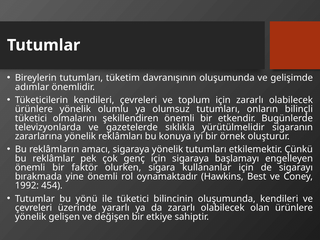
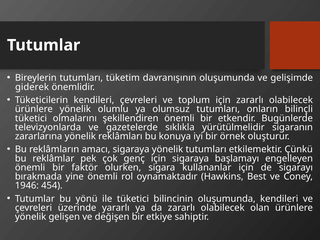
adımlar: adımlar -> giderek (32, 87)
1992: 1992 -> 1946 (27, 186)
